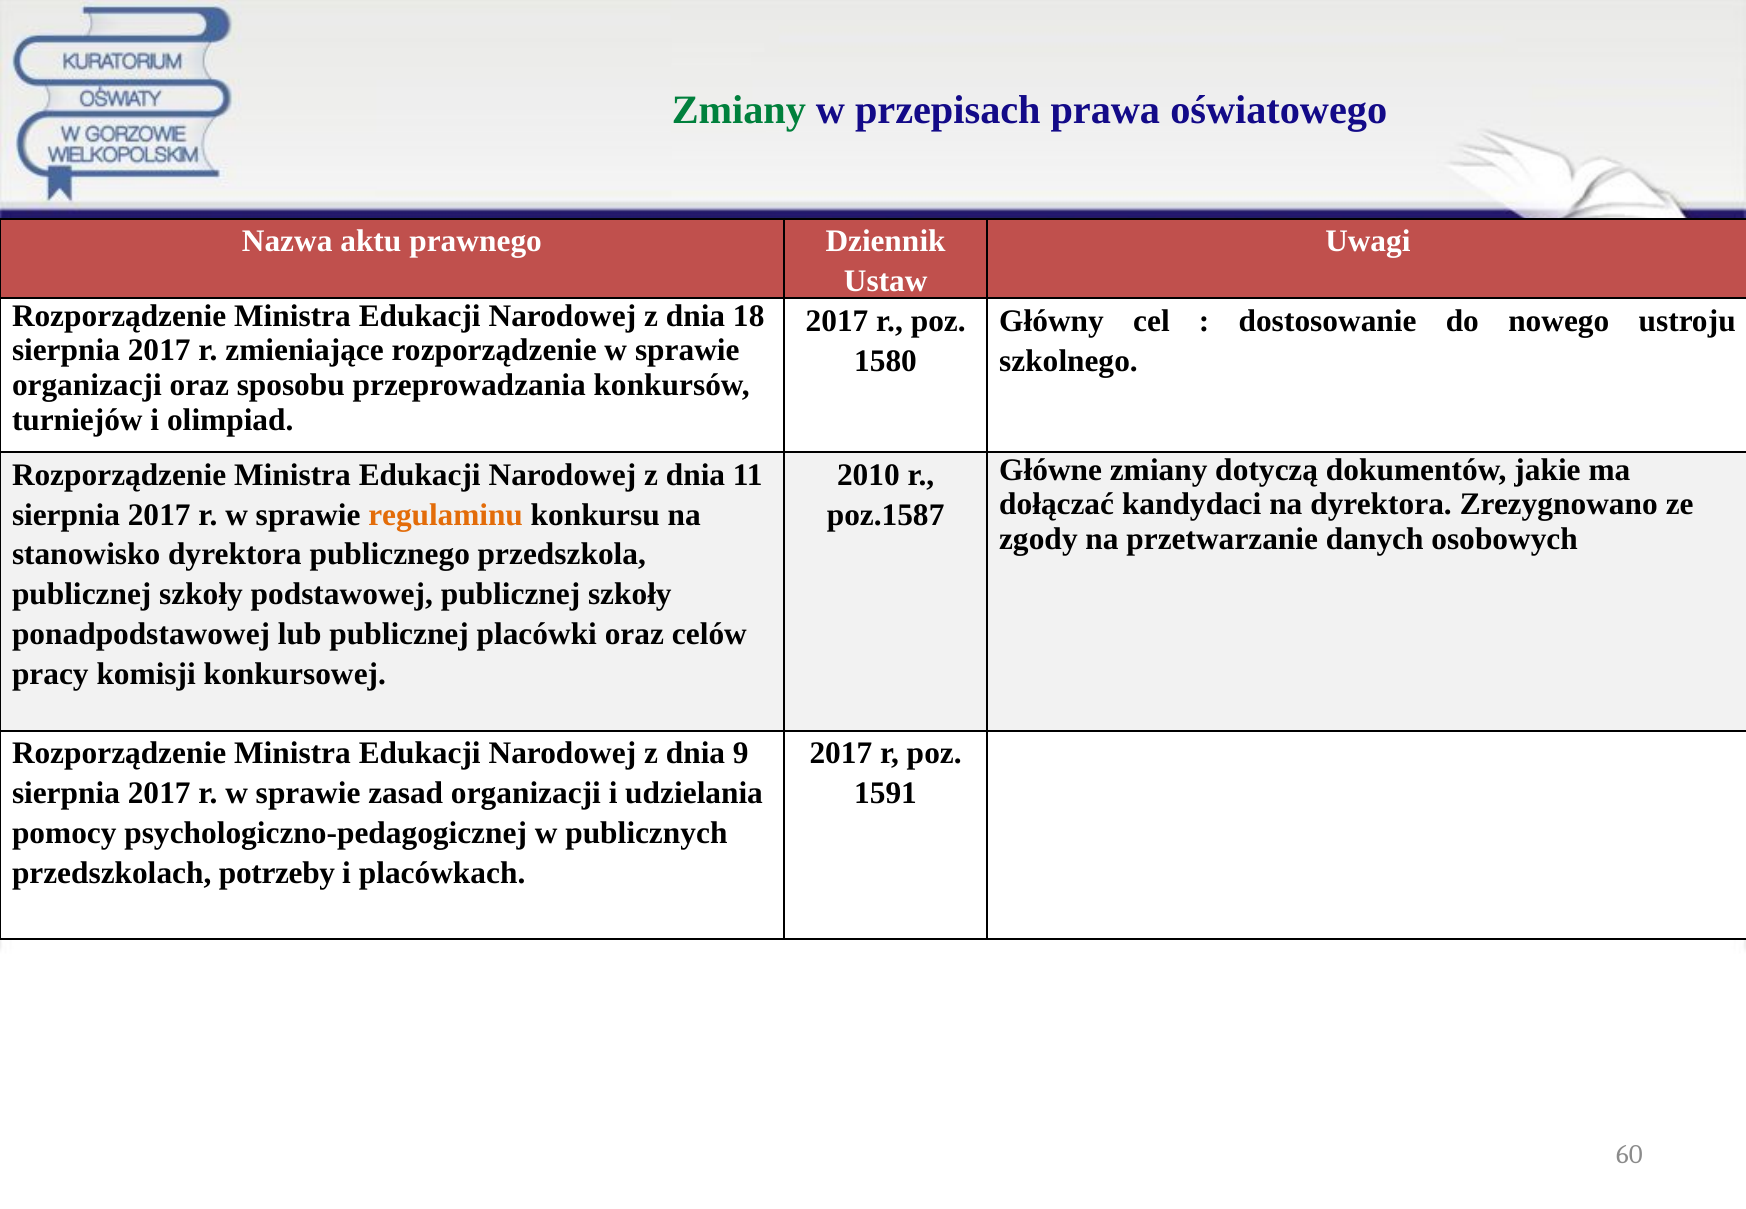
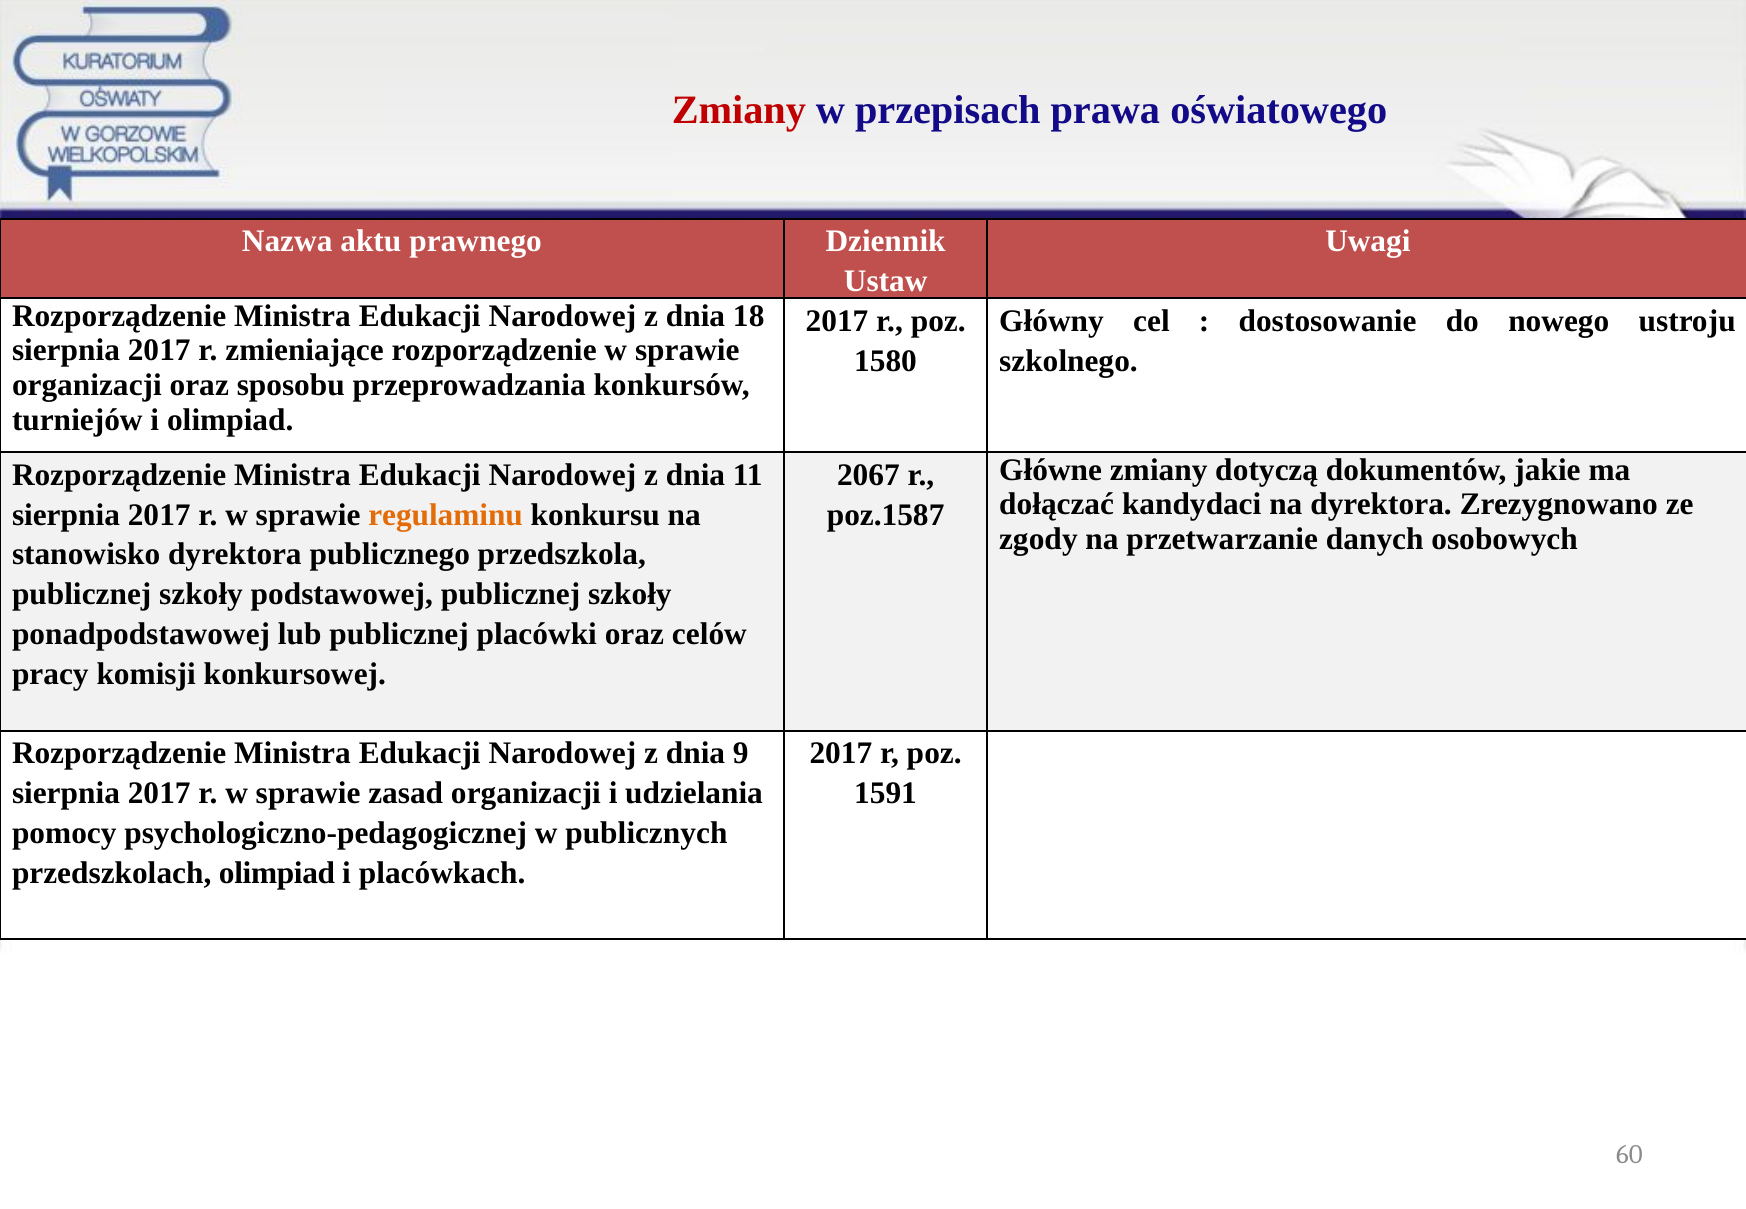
Zmiany colour: green -> red (739, 110)
2010: 2010 -> 2067 (868, 475)
przedszkolach potrzeby: potrzeby -> olimpiad (277, 873)
